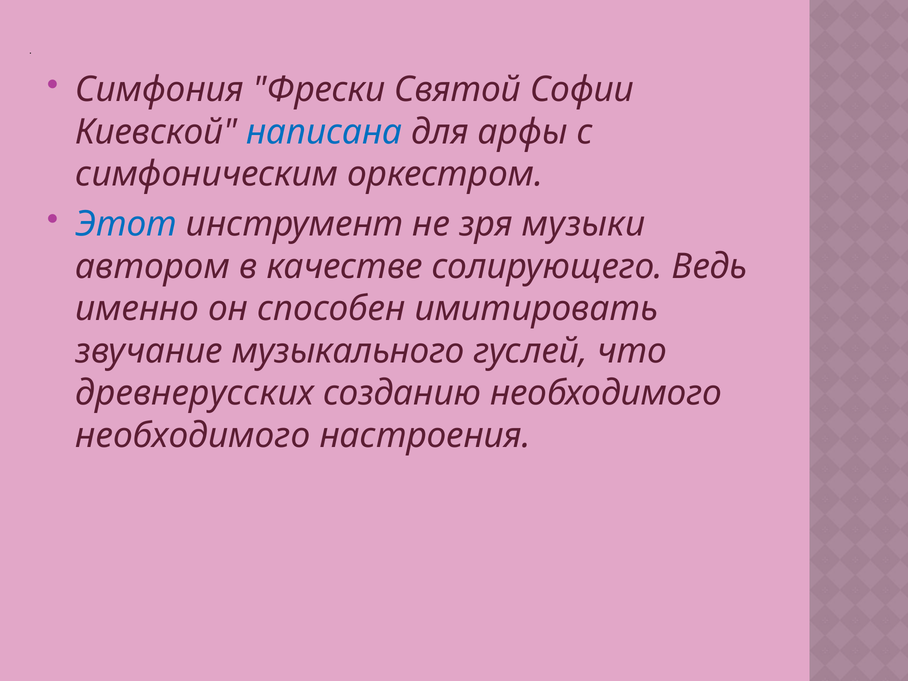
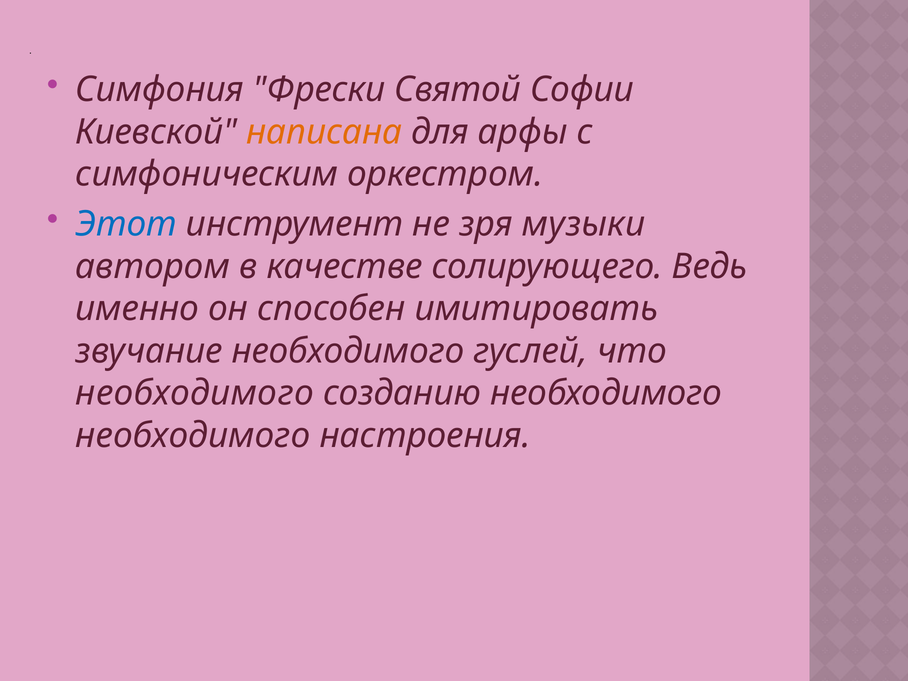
написана colour: blue -> orange (324, 132)
звучание музыкального: музыкального -> необходимого (348, 351)
древнерусских: древнерусских -> необходимого (195, 393)
